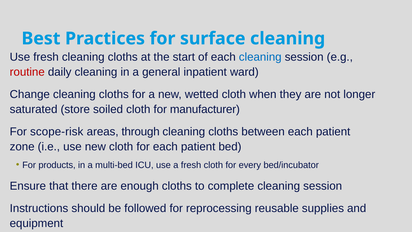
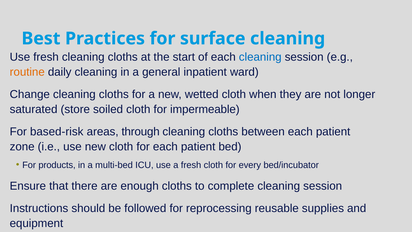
routine colour: red -> orange (27, 72)
manufacturer: manufacturer -> impermeable (205, 109)
scope-risk: scope-risk -> based-risk (57, 132)
